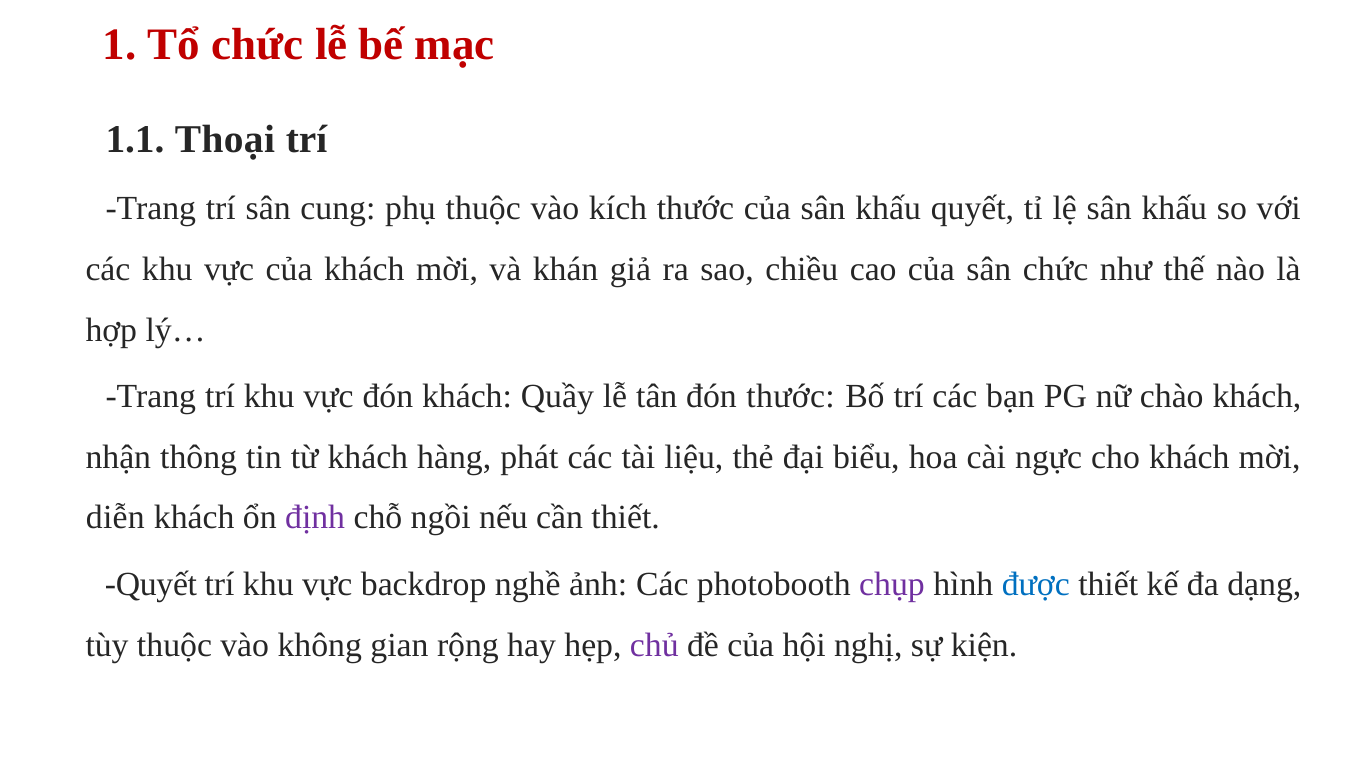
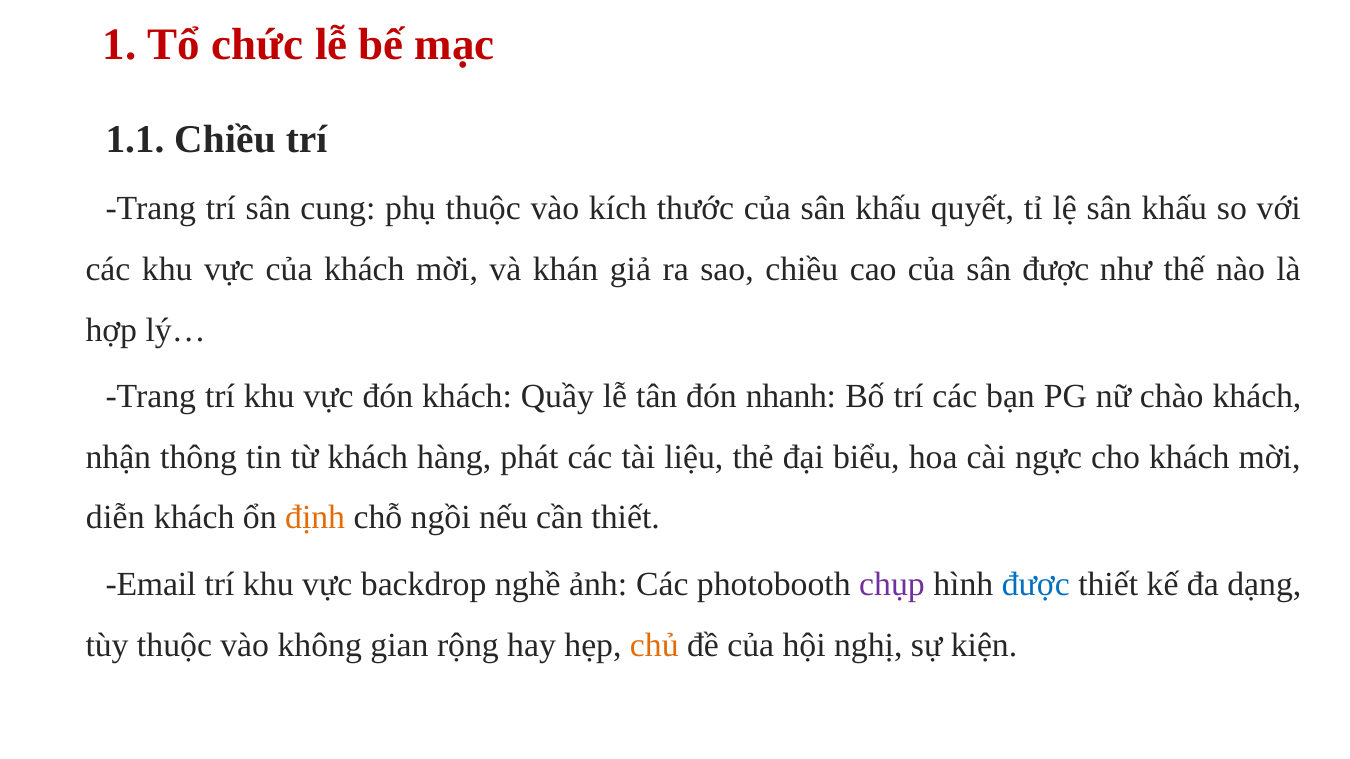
1.1 Thoại: Thoại -> Chiều (225, 139)
sân chức: chức -> được (1056, 269)
đón thước: thước -> nhanh (791, 397)
định colour: purple -> orange (315, 518)
Quyết: Quyết -> Email (151, 584)
chủ colour: purple -> orange (654, 645)
